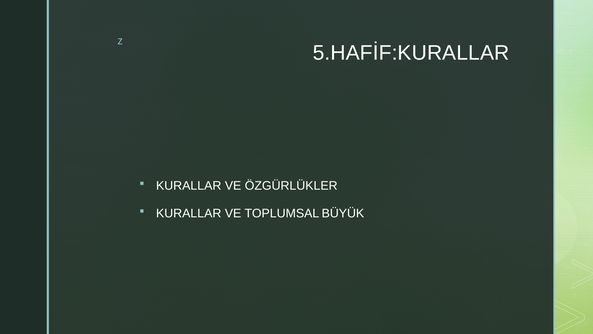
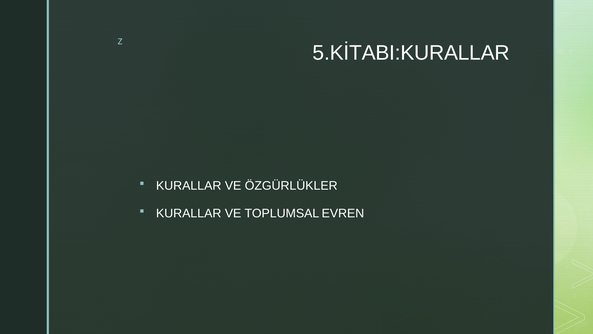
5.HAFİF:KURALLAR: 5.HAFİF:KURALLAR -> 5.KİTABI:KURALLAR (411, 53)
BÜYÜK: BÜYÜK -> EVREN (343, 213)
